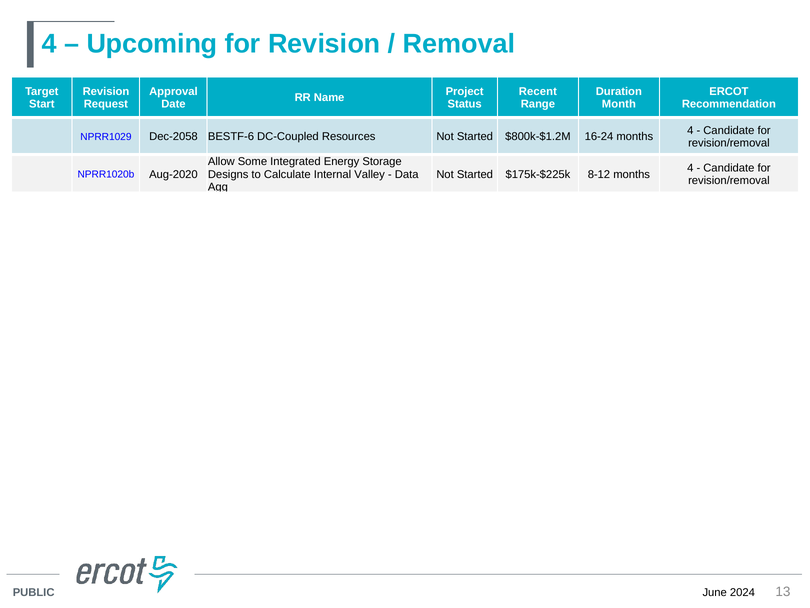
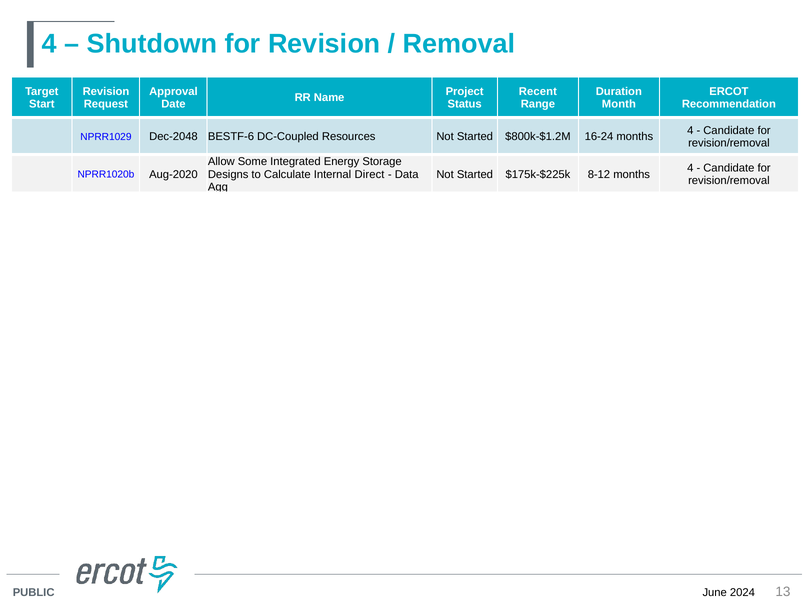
Upcoming: Upcoming -> Shutdown (152, 44)
Dec-2058: Dec-2058 -> Dec-2048 (173, 137)
Valley: Valley -> Direct (370, 174)
